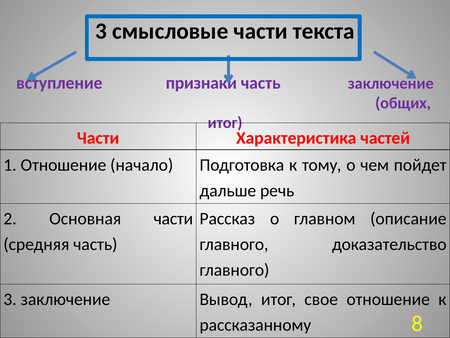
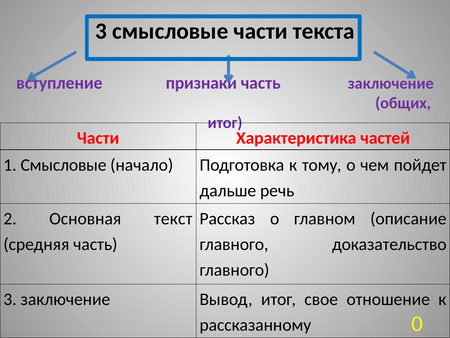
1 Отношение: Отношение -> Смысловые (63, 165)
Основная части: части -> текст (173, 218)
8: 8 -> 0 (417, 323)
